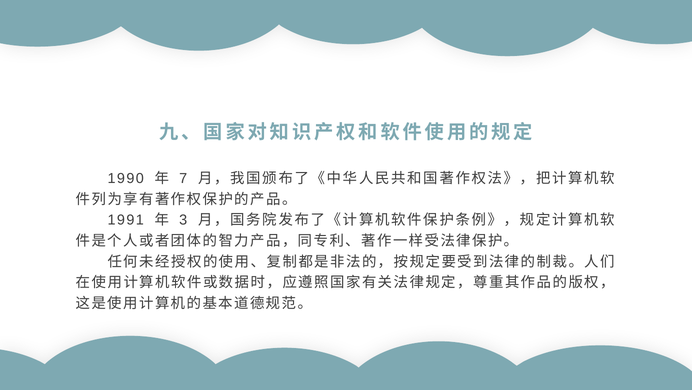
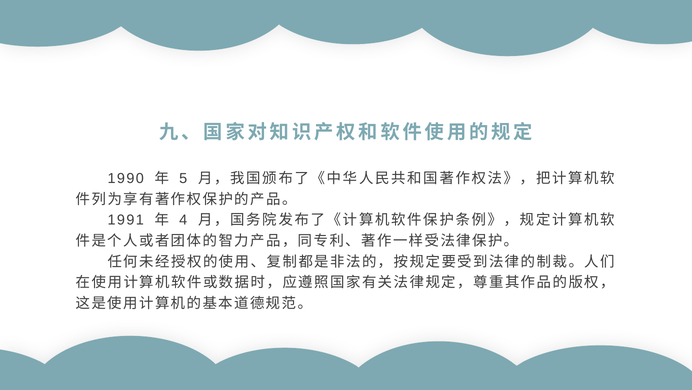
7: 7 -> 5 (183, 178)
3: 3 -> 4 (183, 220)
